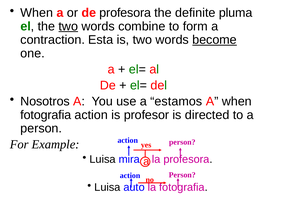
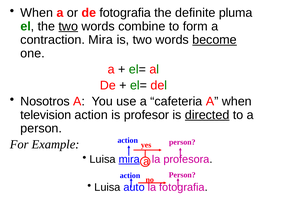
de profesora: profesora -> fotografia (125, 13)
contraction Esta: Esta -> Mira (101, 40)
estamos: estamos -> cafeteria (176, 101)
fotografia: fotografia -> television (46, 115)
directed underline: none -> present (207, 115)
mira underline: none -> present (129, 159)
